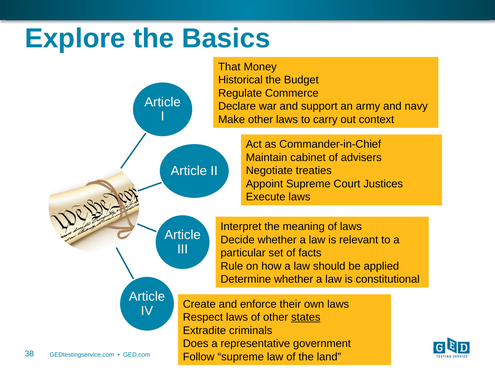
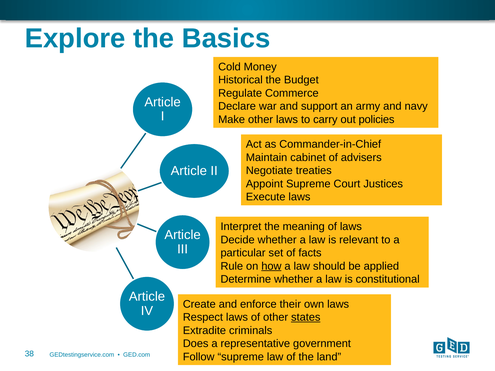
That: That -> Cold (229, 67)
context: context -> policies (377, 120)
how underline: none -> present (271, 266)
